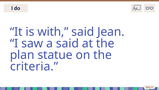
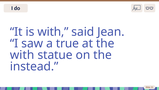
a said: said -> true (67, 43)
plan: plan -> with (22, 55)
criteria: criteria -> instead (34, 66)
